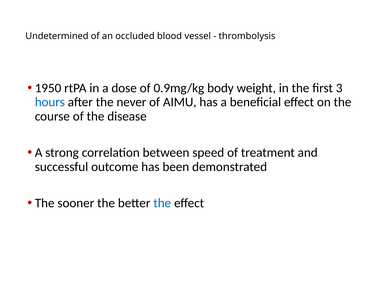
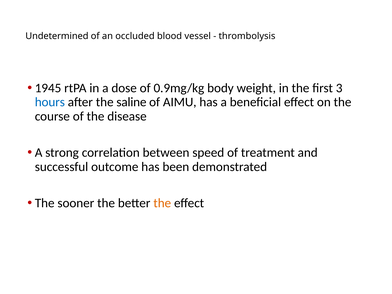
1950: 1950 -> 1945 (48, 88)
never: never -> saline (131, 102)
the colour: blue -> orange (162, 203)
